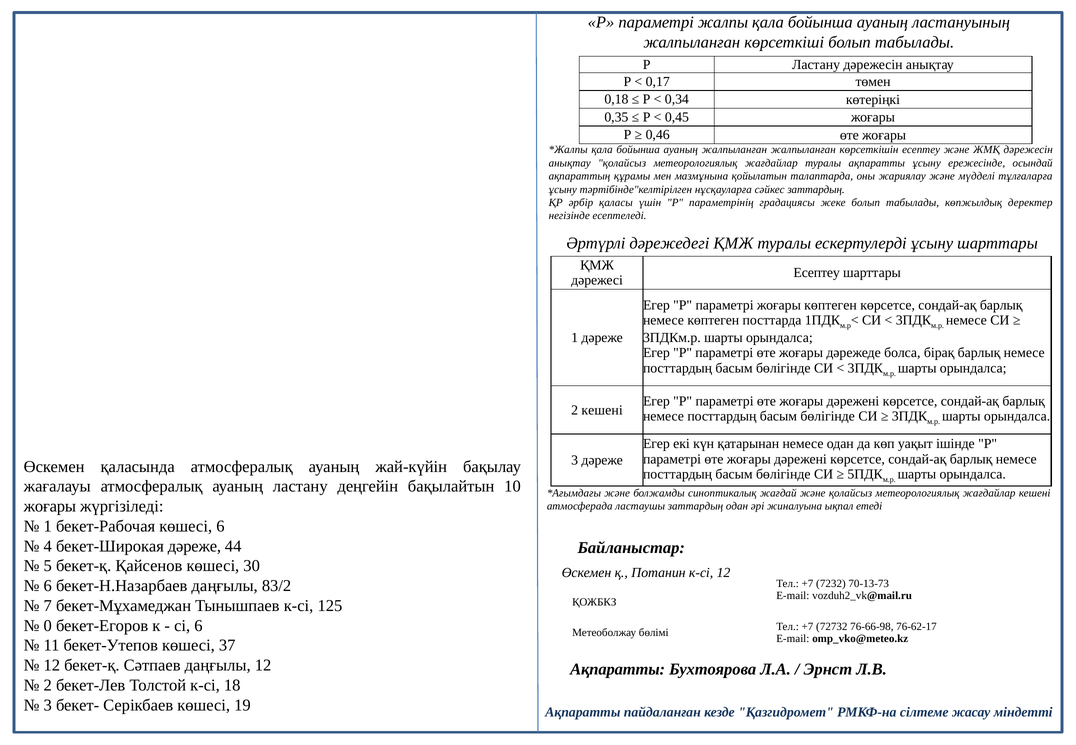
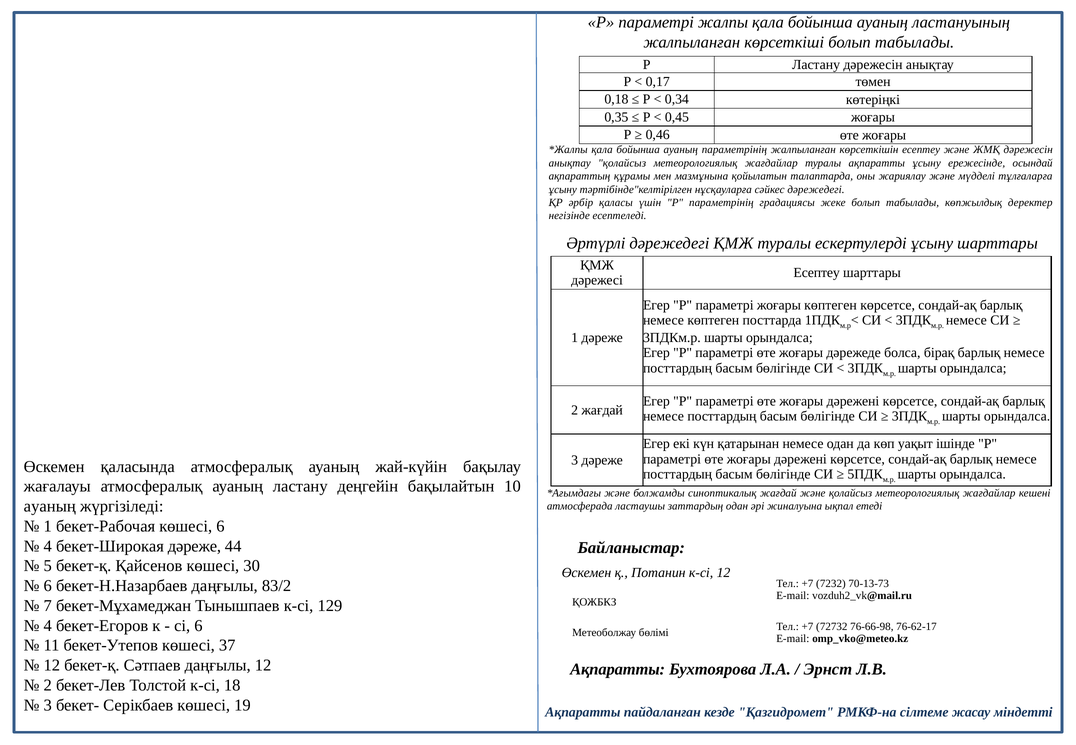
ауаның жалпыланған: жалпыланған -> параметрінің (734, 150)
сәйкес заттардың: заттардың -> дәрежедегі (816, 189)
2 кешені: кешені -> жағдай (602, 410)
жоғары: жоғары -> ауаның (50, 506)
125: 125 -> 129 (330, 606)
0: 0 -> 4 (48, 626)
